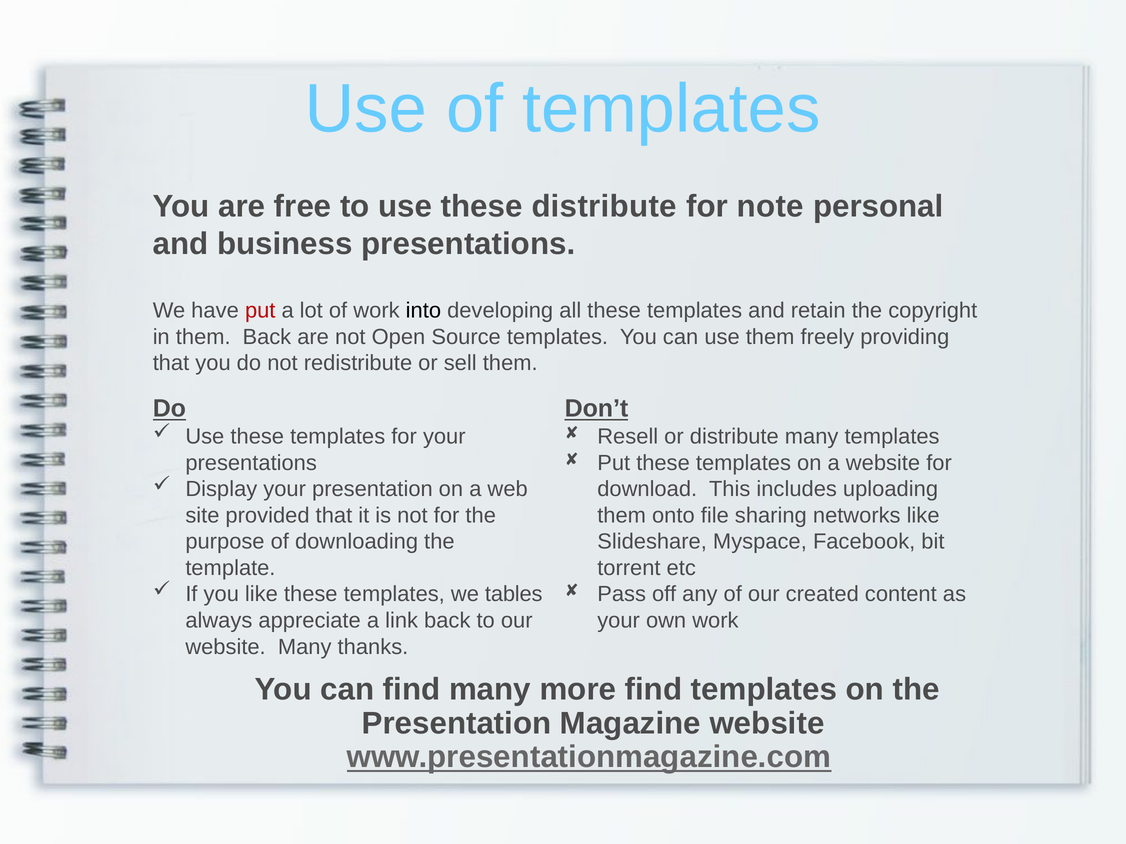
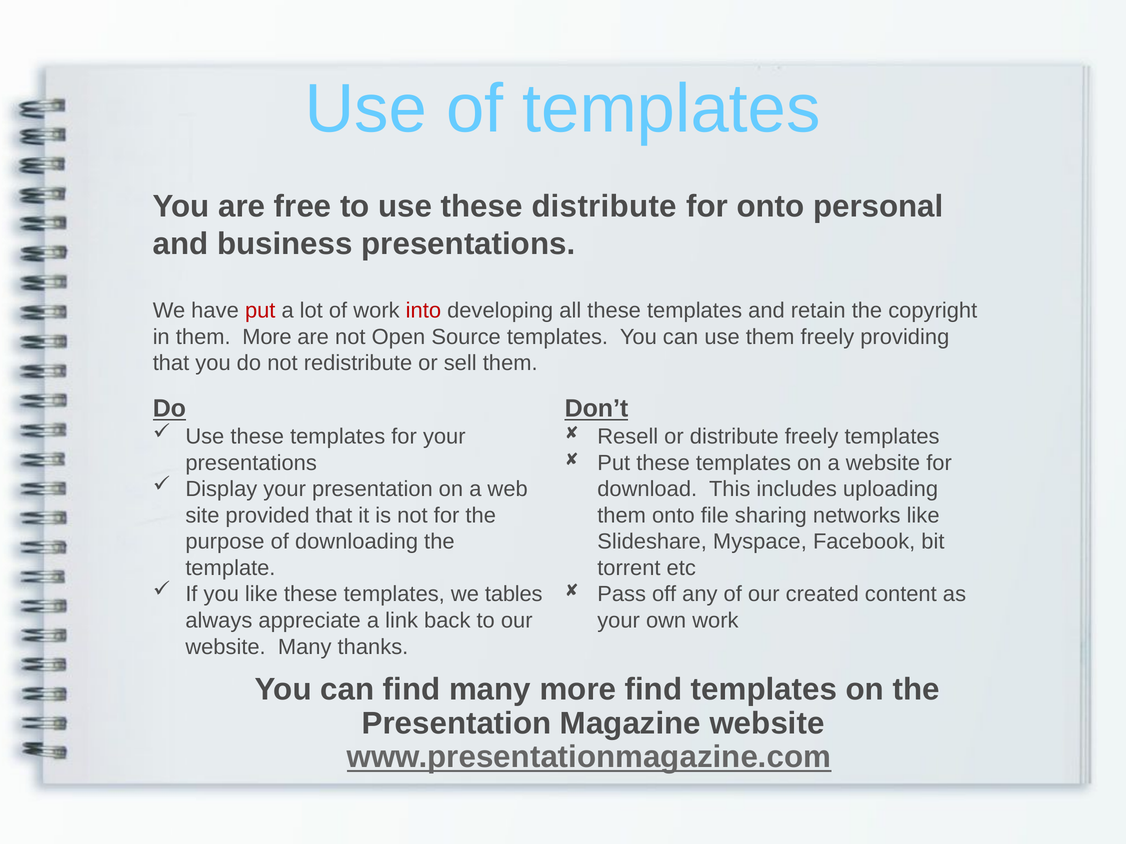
for note: note -> onto (770, 207)
into colour: black -> red (423, 311)
them Back: Back -> More (267, 337)
distribute many: many -> freely (812, 437)
